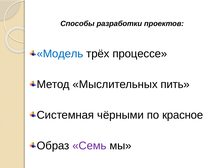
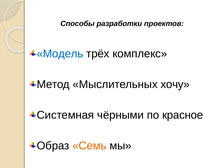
процессе: процессе -> комплекс (140, 54)
пить: пить -> хочу (175, 84)
Семь colour: purple -> orange (89, 146)
